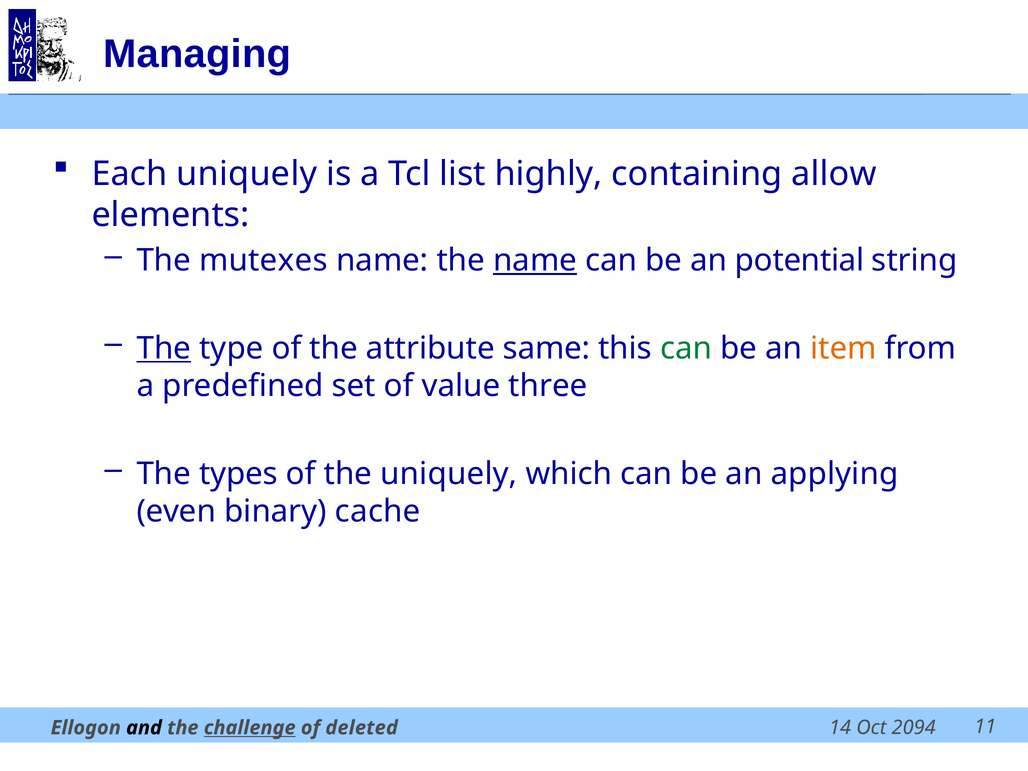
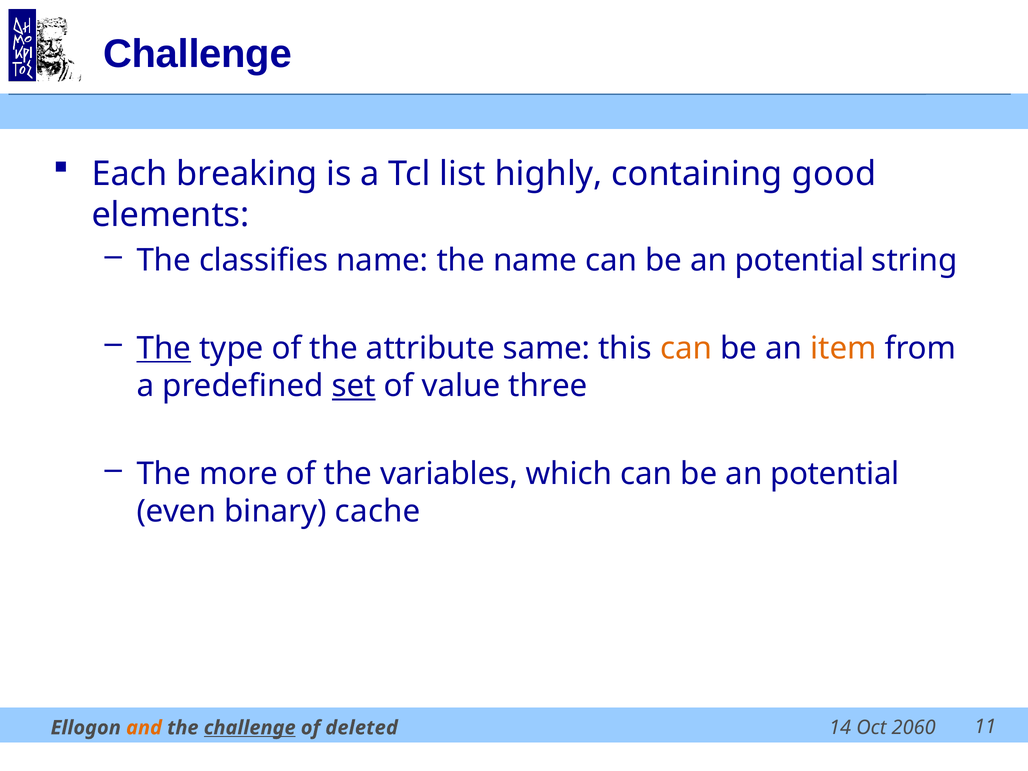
Managing: Managing -> Challenge (198, 54)
Each uniquely: uniquely -> breaking (247, 174)
allow: allow -> good (834, 174)
mutexes: mutexes -> classifies (264, 260)
name underline: present -> none (535, 260)
can colour: green -> orange (686, 348)
set underline: none -> present (354, 386)
types: types -> more (238, 474)
the uniquely: uniquely -> variables (449, 474)
applying: applying -> potential (835, 474)
2094: 2094 -> 2060 (914, 728)
and colour: black -> orange (144, 728)
